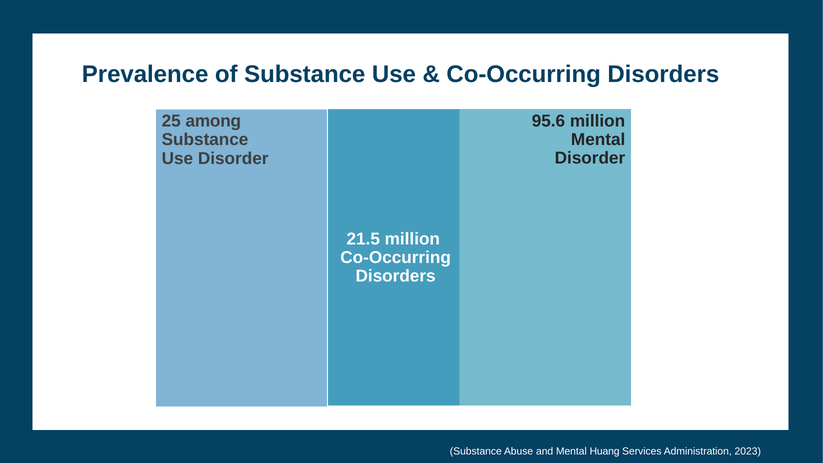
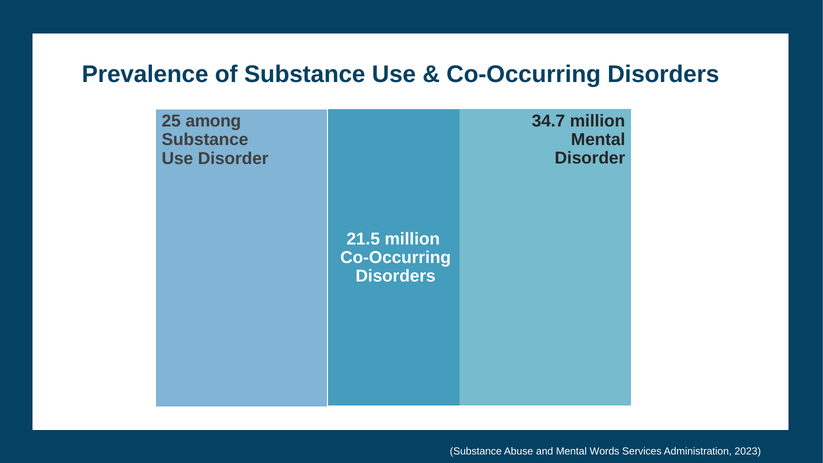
95.6: 95.6 -> 34.7 (548, 121)
Huang: Huang -> Words (605, 451)
